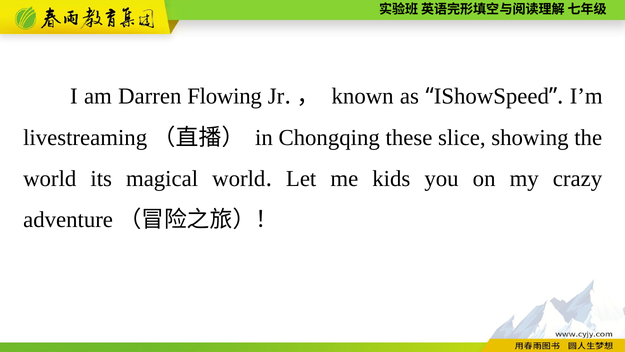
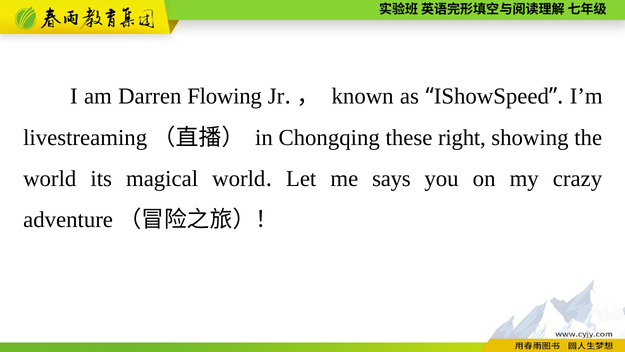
slice: slice -> right (462, 137)
kids: kids -> says (391, 178)
